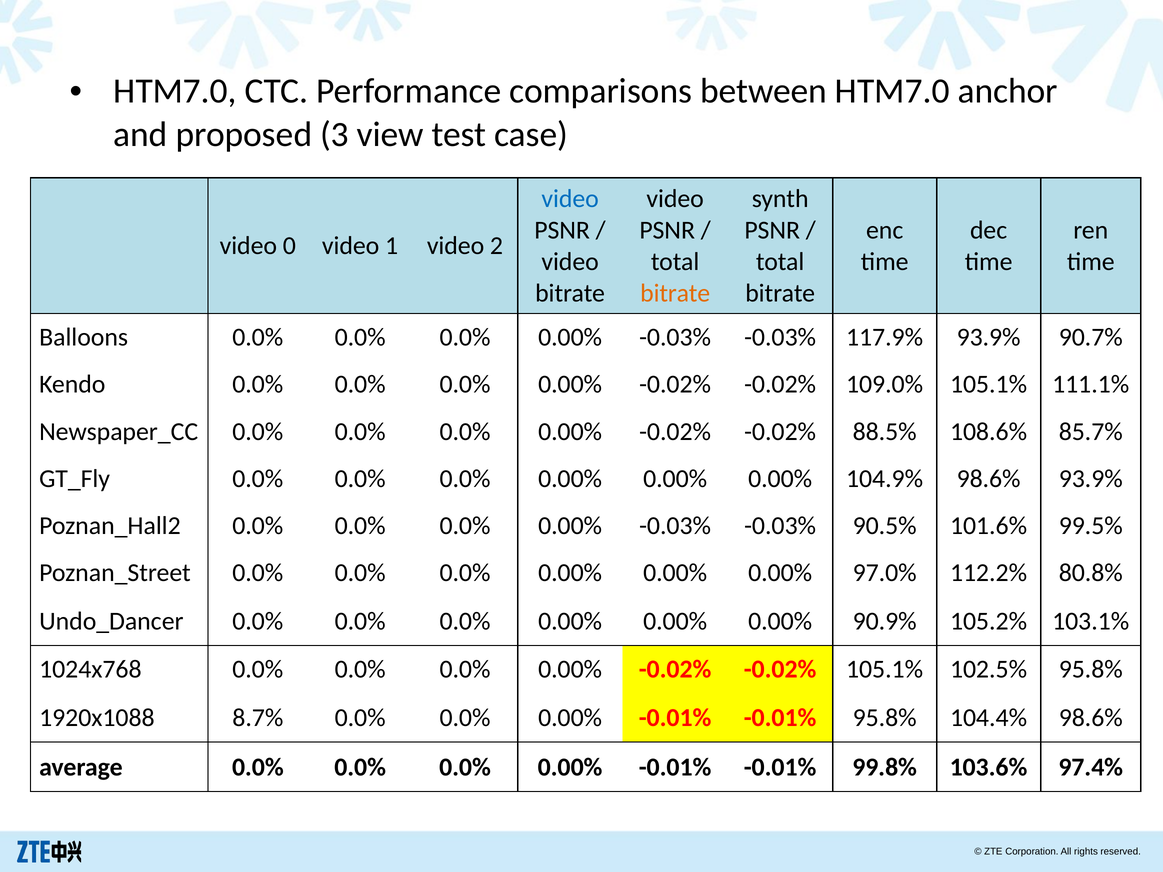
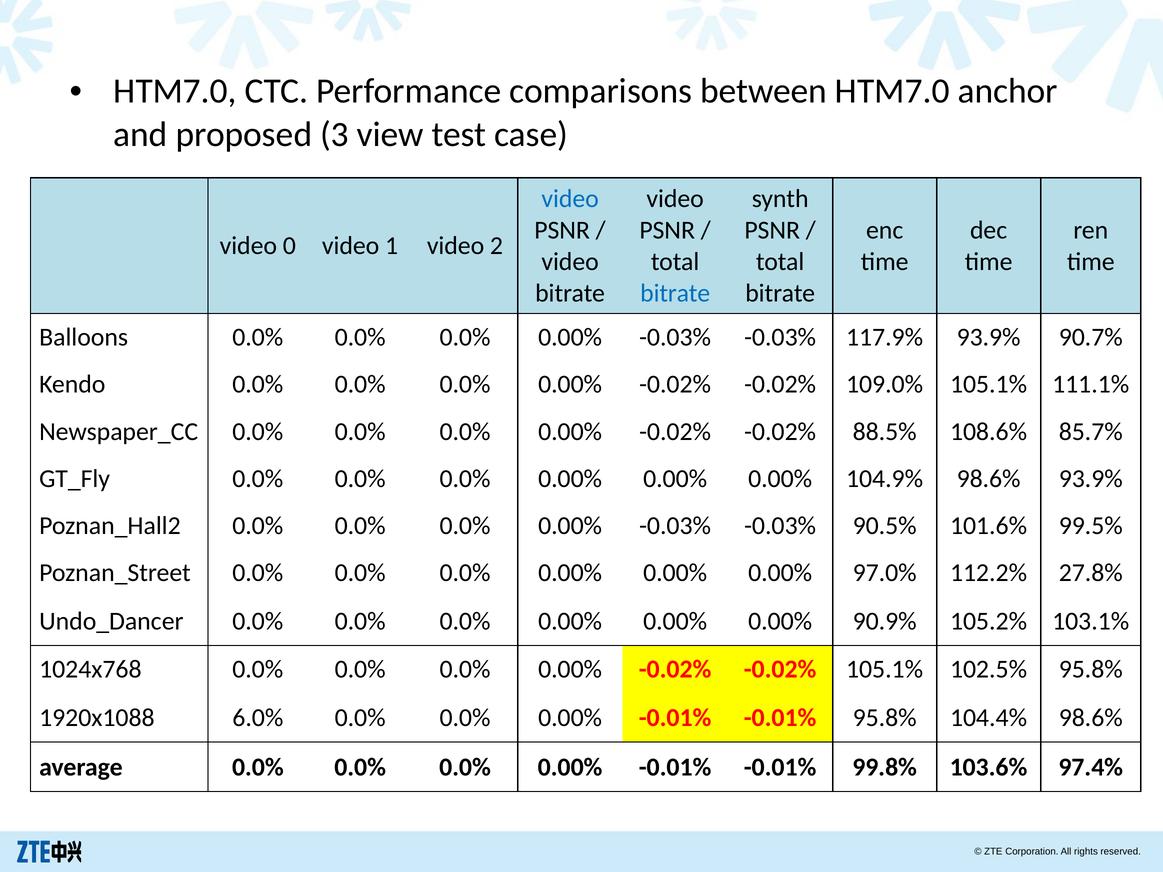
bitrate colour: orange -> blue (675, 293)
80.8%: 80.8% -> 27.8% (1091, 573)
8.7%: 8.7% -> 6.0% (258, 718)
